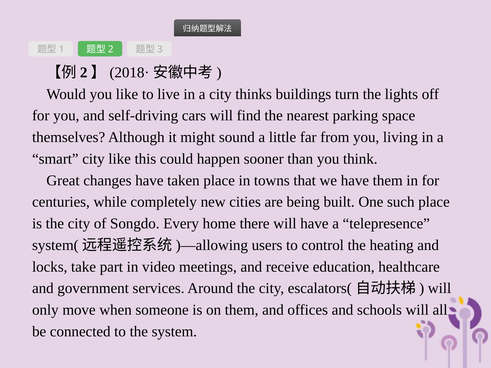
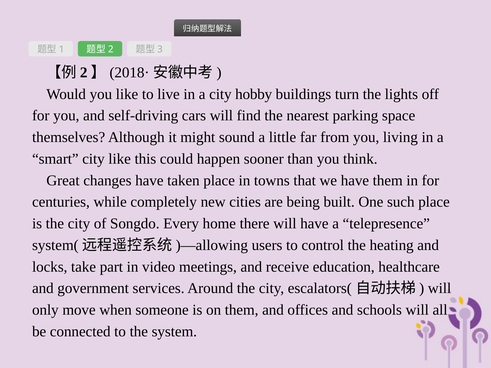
thinks: thinks -> hobby (254, 94)
